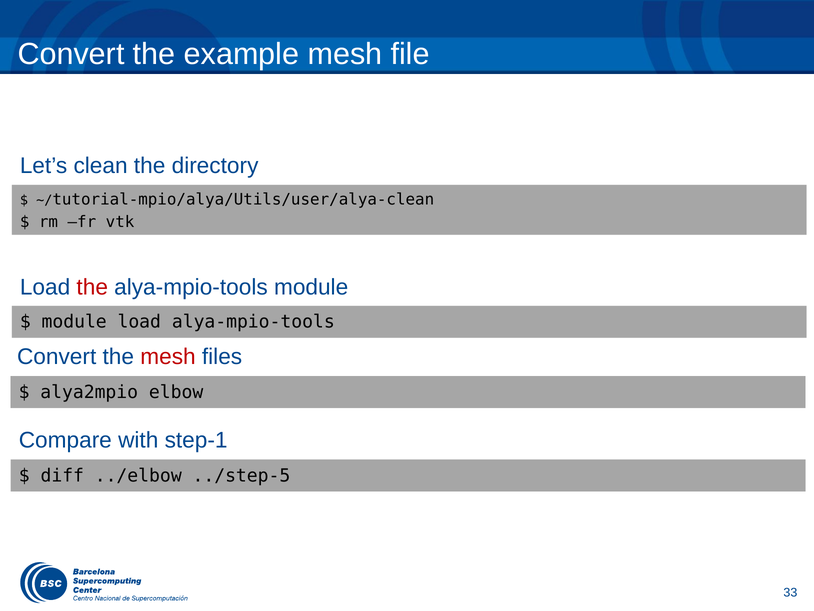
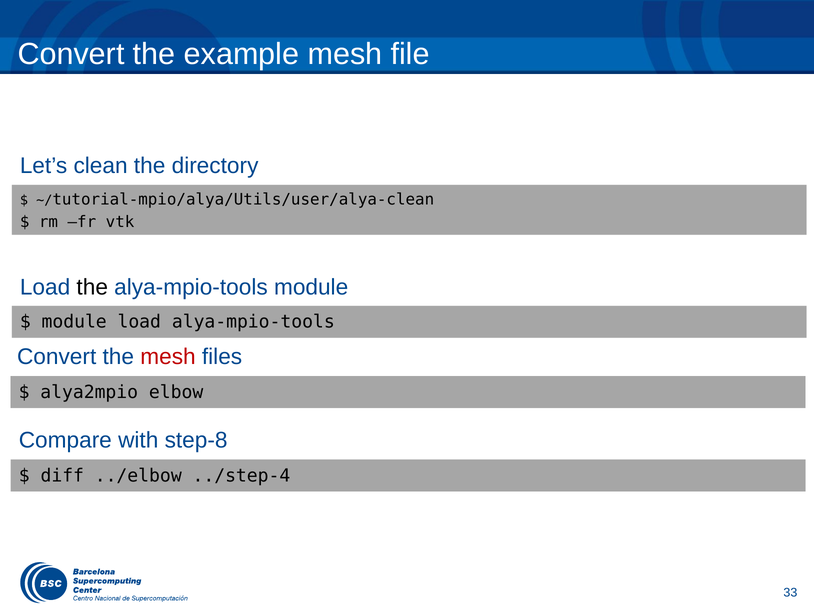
the colour: red -> black (92, 287)
step-1: step-1 -> step-8 (196, 440)
../step-5: ../step-5 -> ../step-4 (241, 475)
